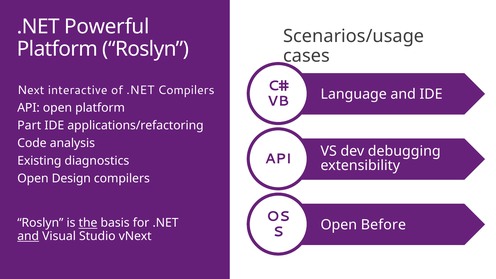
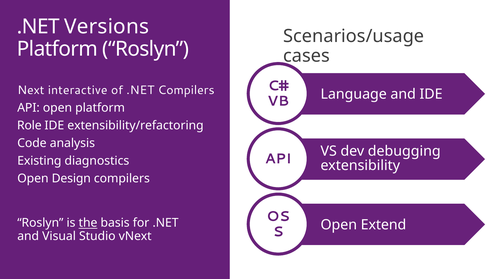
Powerful: Powerful -> Versions (107, 27)
Part: Part -> Role (29, 125)
applications/refactoring: applications/refactoring -> extensibility/refactoring (135, 125)
Before: Before -> Extend (384, 225)
and underline: present -> none (28, 236)
